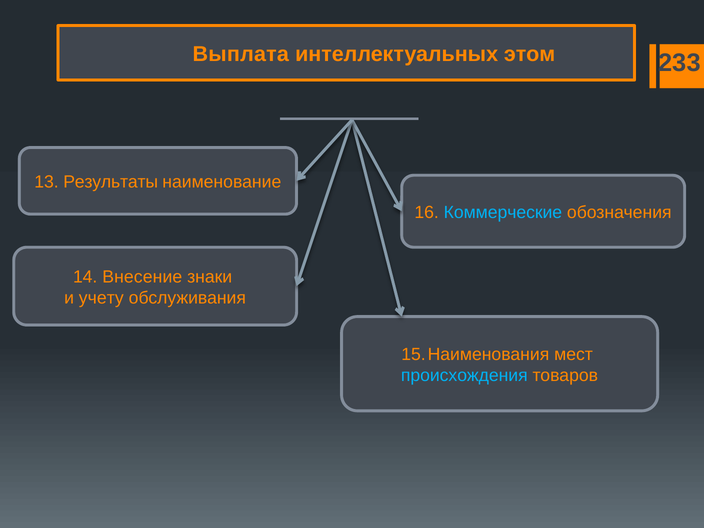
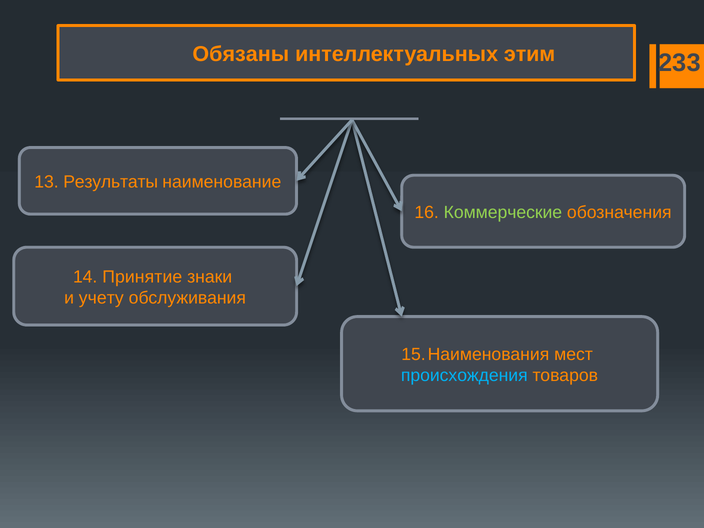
Выплата: Выплата -> Обязаны (241, 54)
этом: этом -> этим (530, 54)
Коммерческие colour: light blue -> light green (503, 212)
Внесение: Внесение -> Принятие (142, 277)
